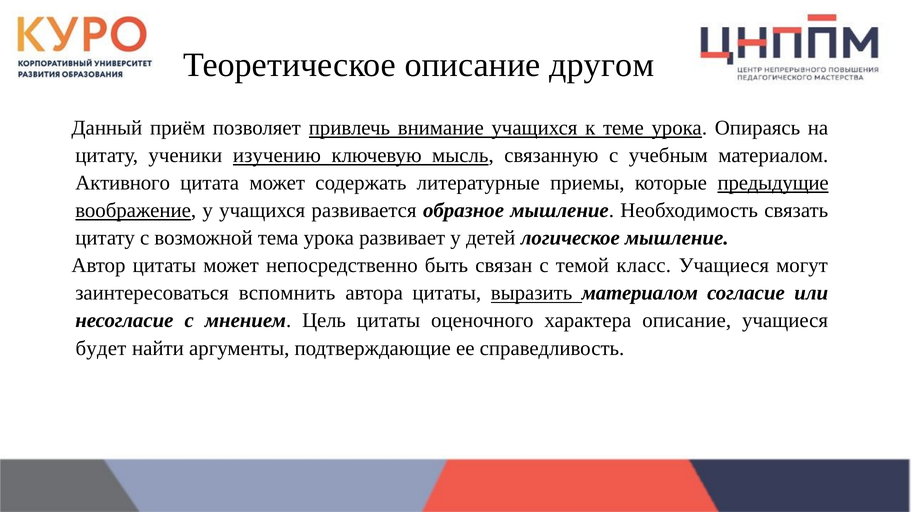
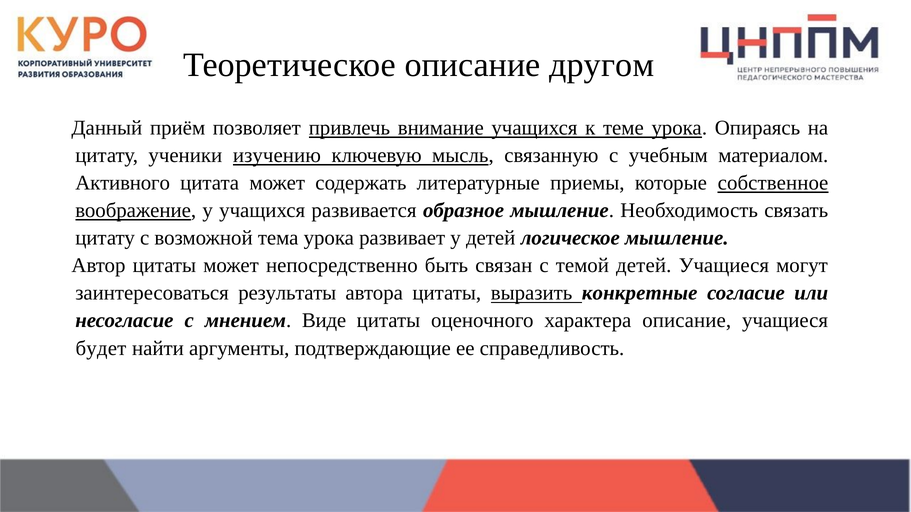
предыдущие: предыдущие -> собственное (773, 183)
темой класс: класс -> детей (644, 266)
вспомнить: вспомнить -> результаты (287, 293)
выразить материалом: материалом -> конкретные (640, 293)
Цель: Цель -> Виде (324, 321)
